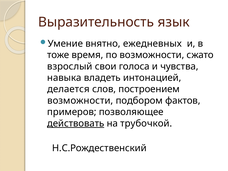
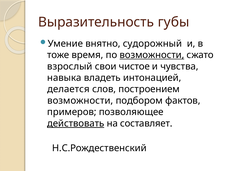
язык: язык -> губы (174, 22)
ежедневных: ежедневных -> судорожный (152, 44)
возможности underline: none -> present (152, 55)
голоса: голоса -> чистое (134, 66)
трубочкой: трубочкой -> составляет (146, 123)
